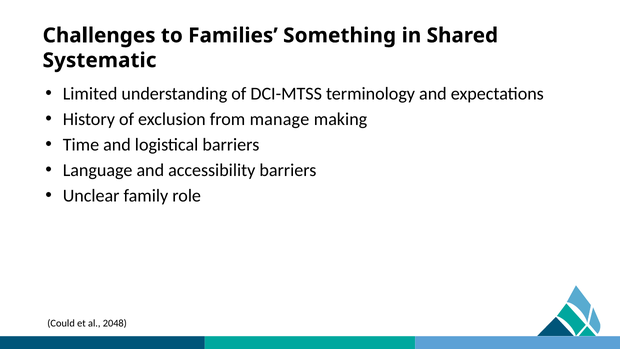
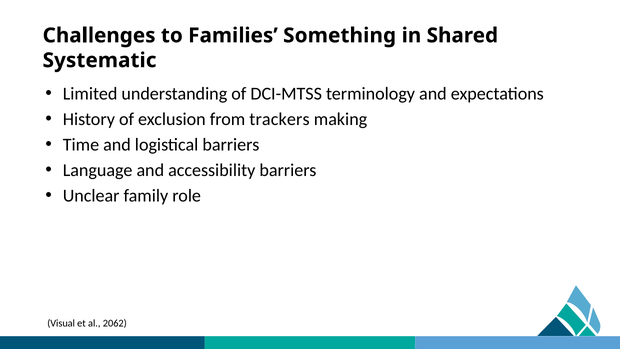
manage: manage -> trackers (279, 119)
Could: Could -> Visual (61, 323)
2048: 2048 -> 2062 (115, 323)
